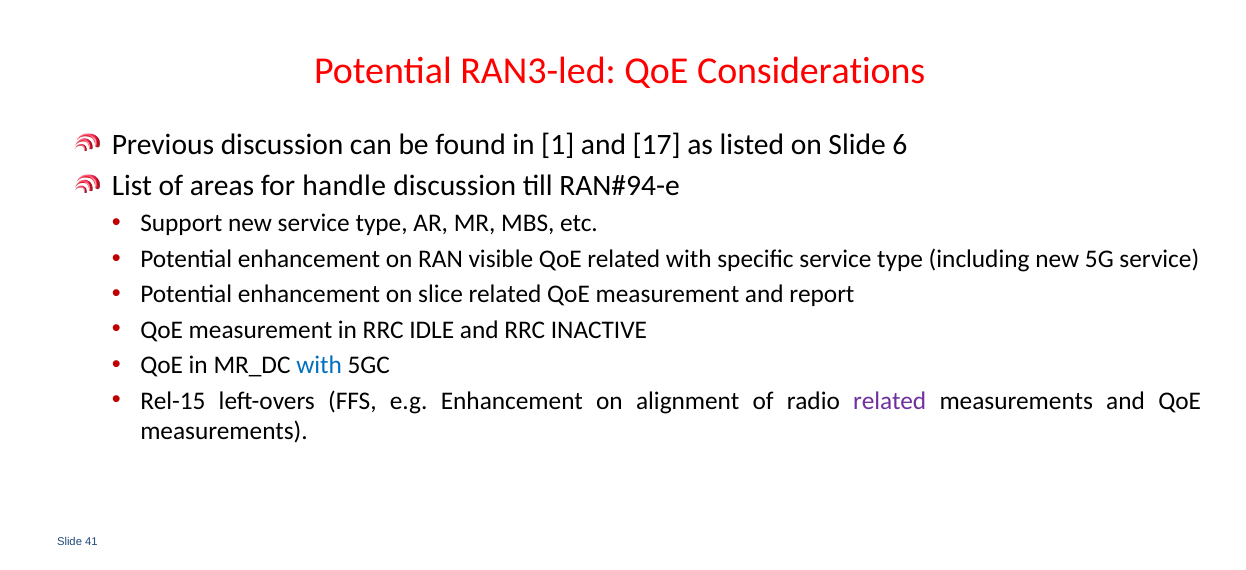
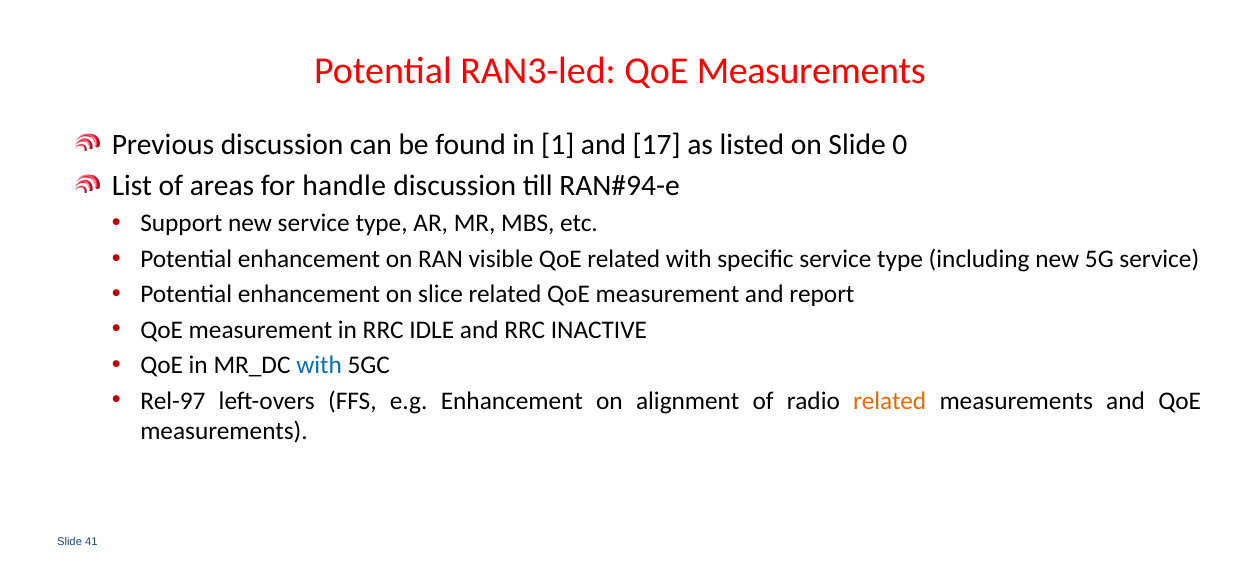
RAN3-led QoE Considerations: Considerations -> Measurements (811, 71)
6: 6 -> 0 (900, 144)
Rel-15: Rel-15 -> Rel-97 (173, 401)
related colour: purple -> orange (890, 401)
